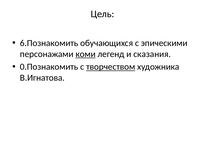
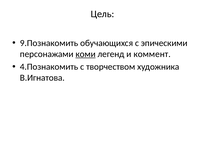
6.Познакомить: 6.Познакомить -> 9.Познакомить (49, 43)
сказания: сказания -> коммент (152, 54)
0.Познакомить: 0.Познакомить -> 4.Познакомить (49, 67)
творчеством underline: present -> none (111, 67)
